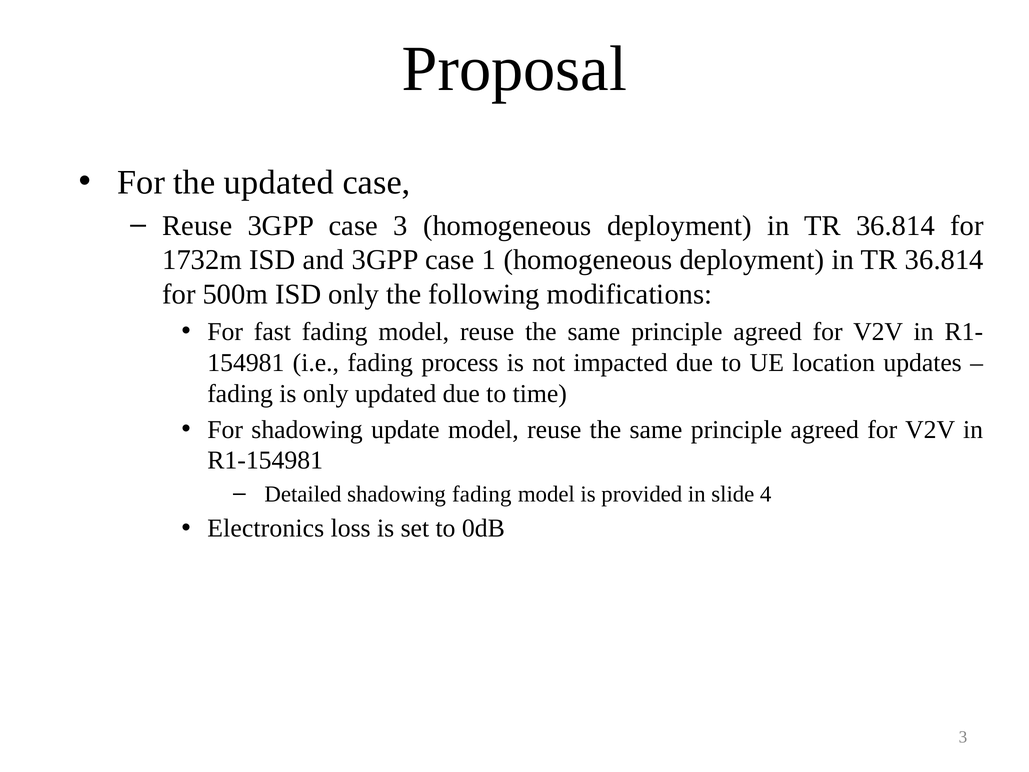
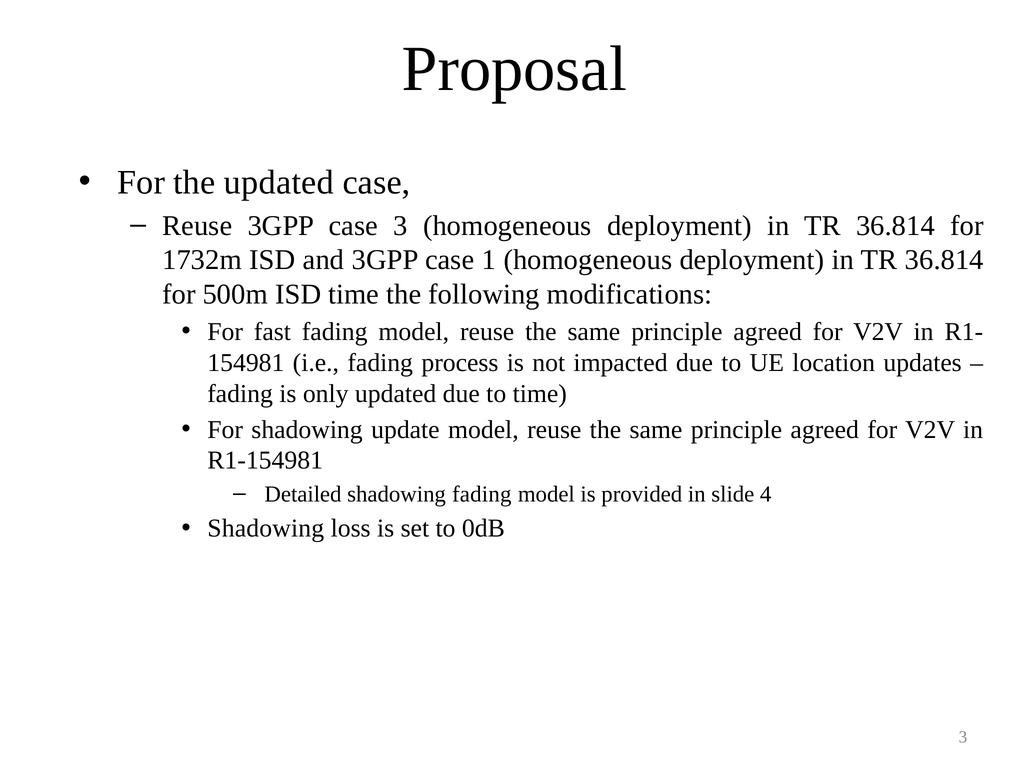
ISD only: only -> time (354, 294)
Electronics: Electronics -> Shadowing (266, 528)
